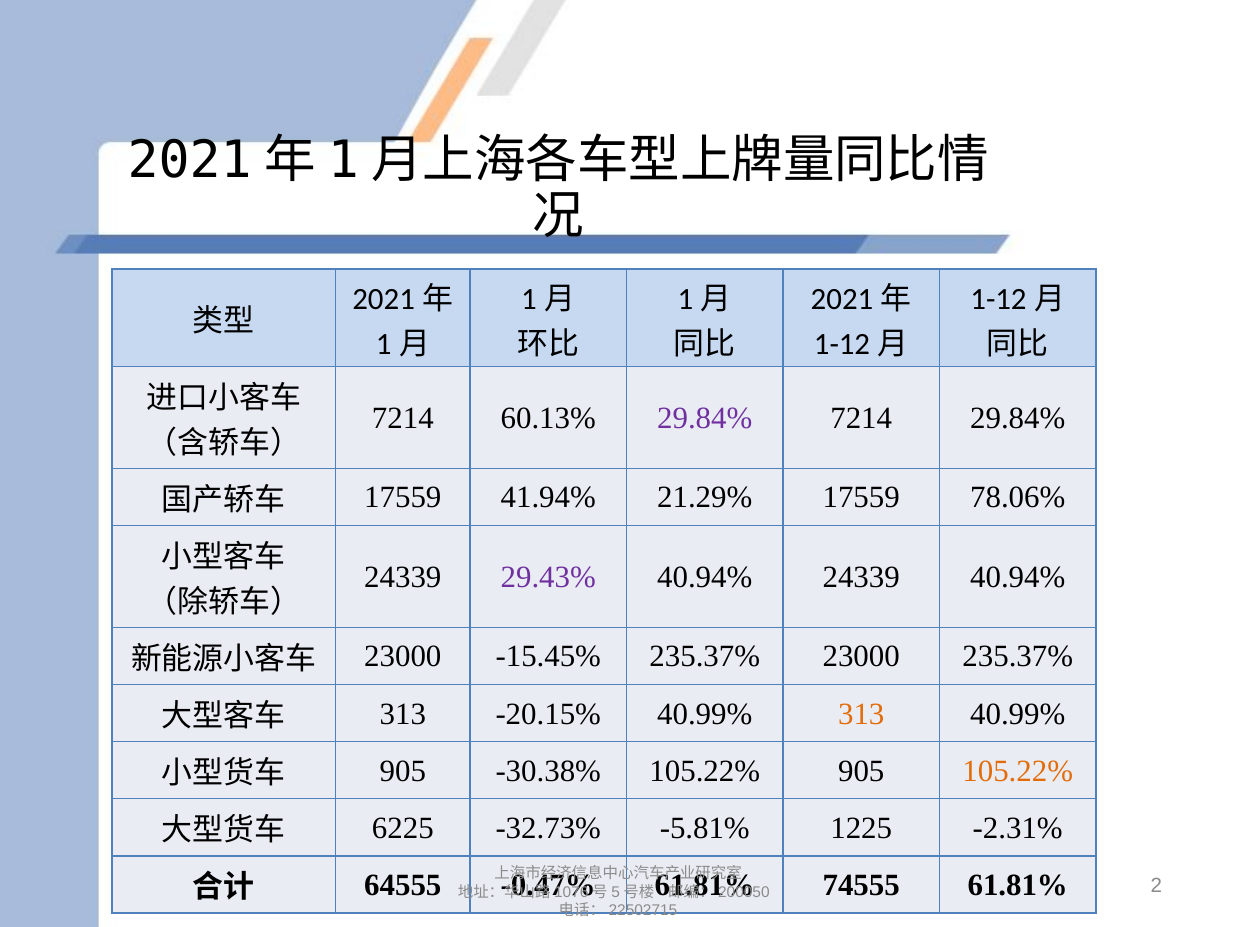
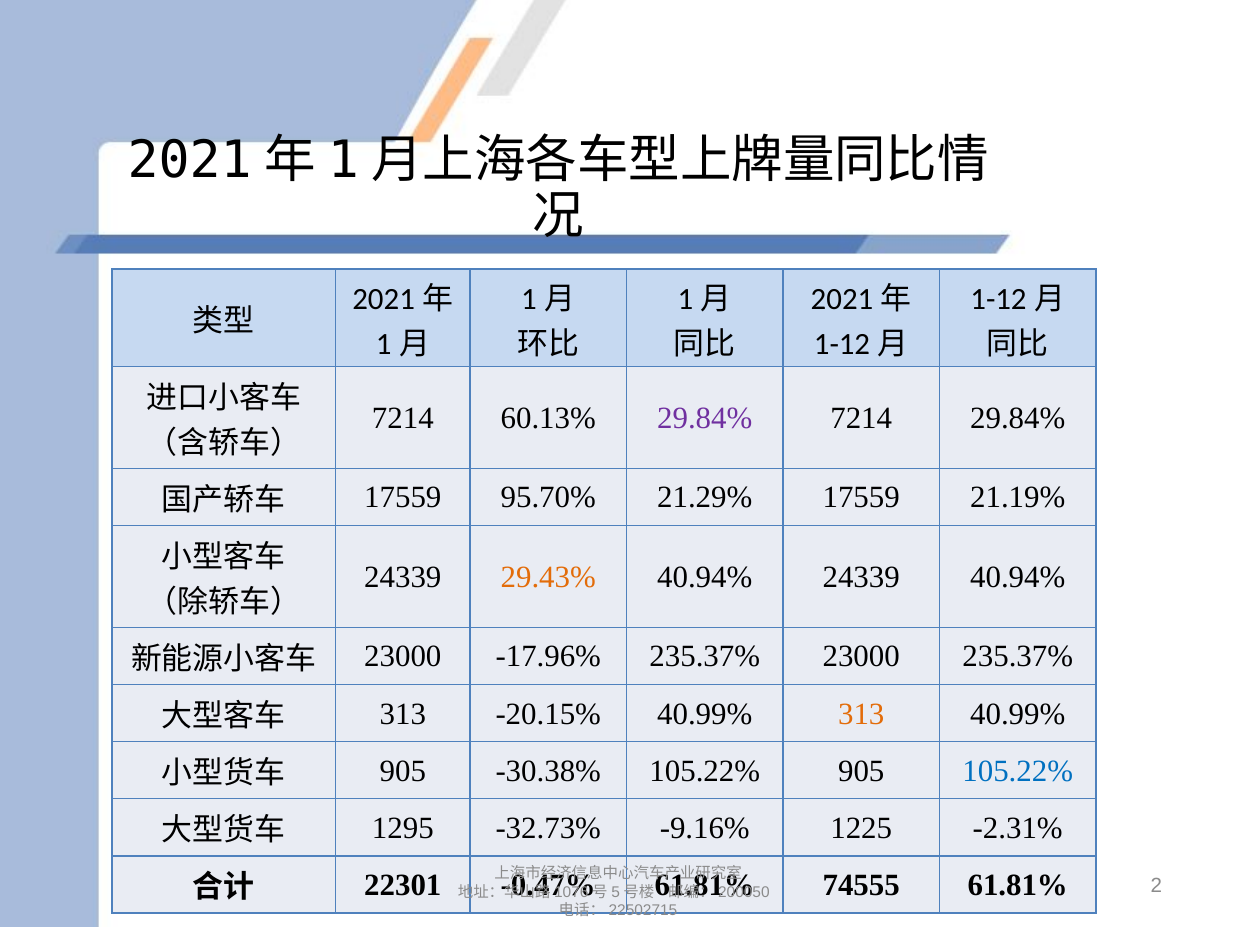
41.94%: 41.94% -> 95.70% (548, 498)
78.06%: 78.06% -> 21.19% (1018, 498)
29.43% colour: purple -> orange (548, 577)
-15.45%: -15.45% -> -17.96% (548, 657)
105.22% colour: orange -> blue (1018, 771)
6225: 6225 -> 1295 (403, 828)
-5.81%: -5.81% -> -9.16% (705, 828)
64555: 64555 -> 22301 (403, 885)
